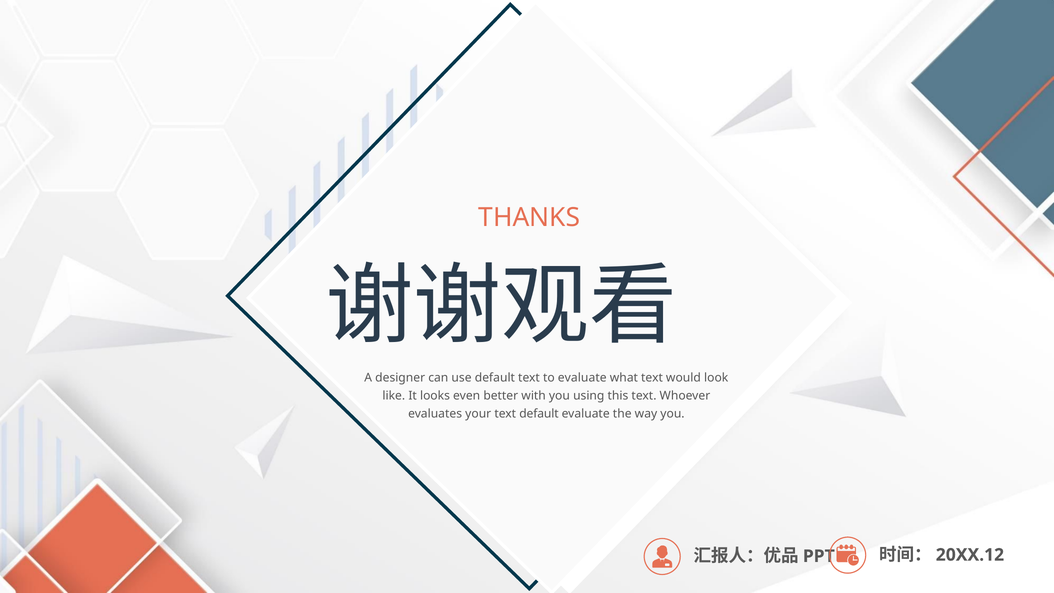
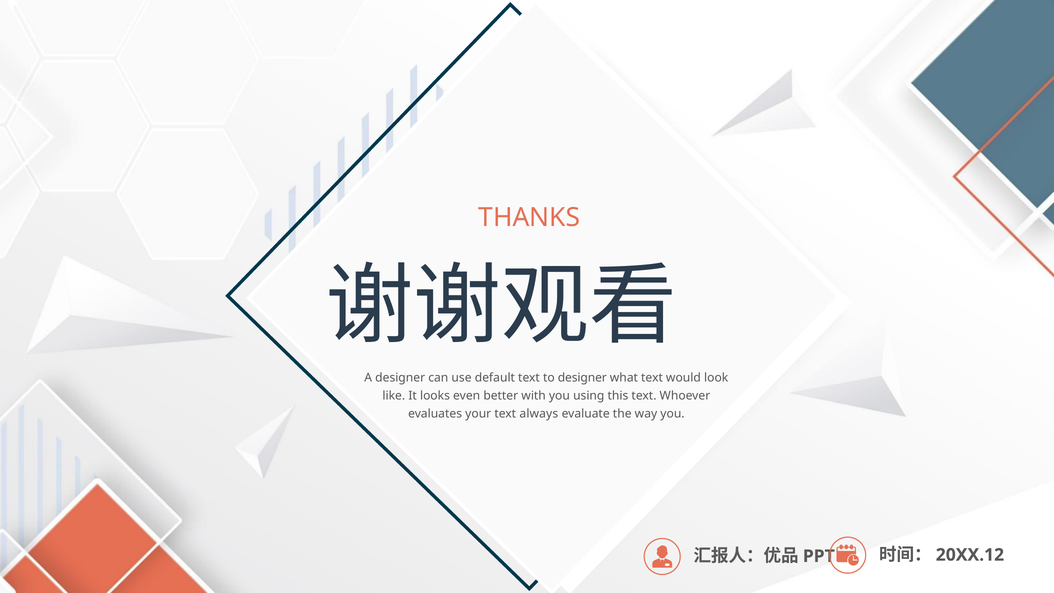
to evaluate: evaluate -> designer (582, 378)
text default: default -> always (539, 414)
